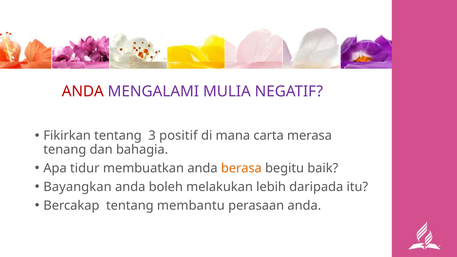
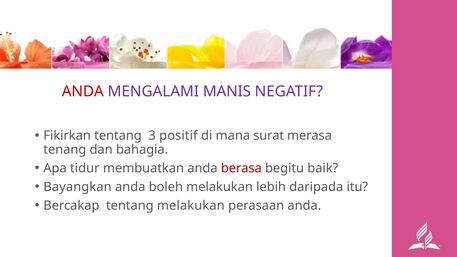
MULIA: MULIA -> MANIS (227, 92)
carta: carta -> surat (269, 136)
berasa colour: orange -> red (241, 168)
tentang membantu: membantu -> melakukan (191, 206)
